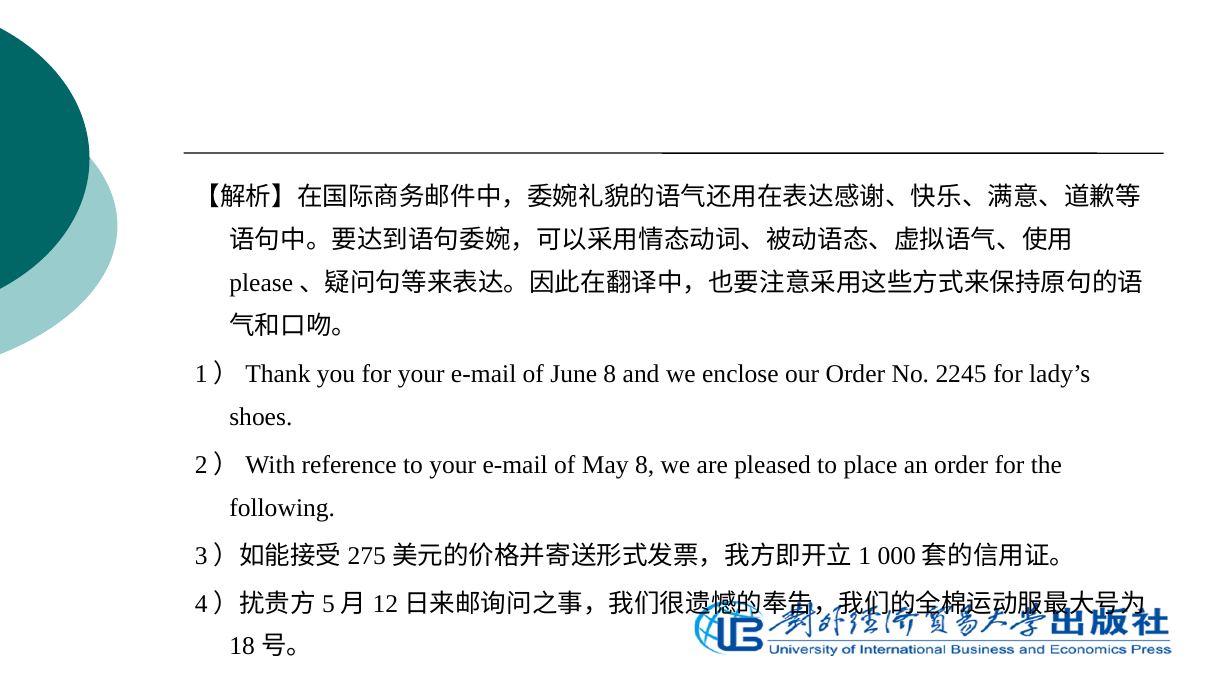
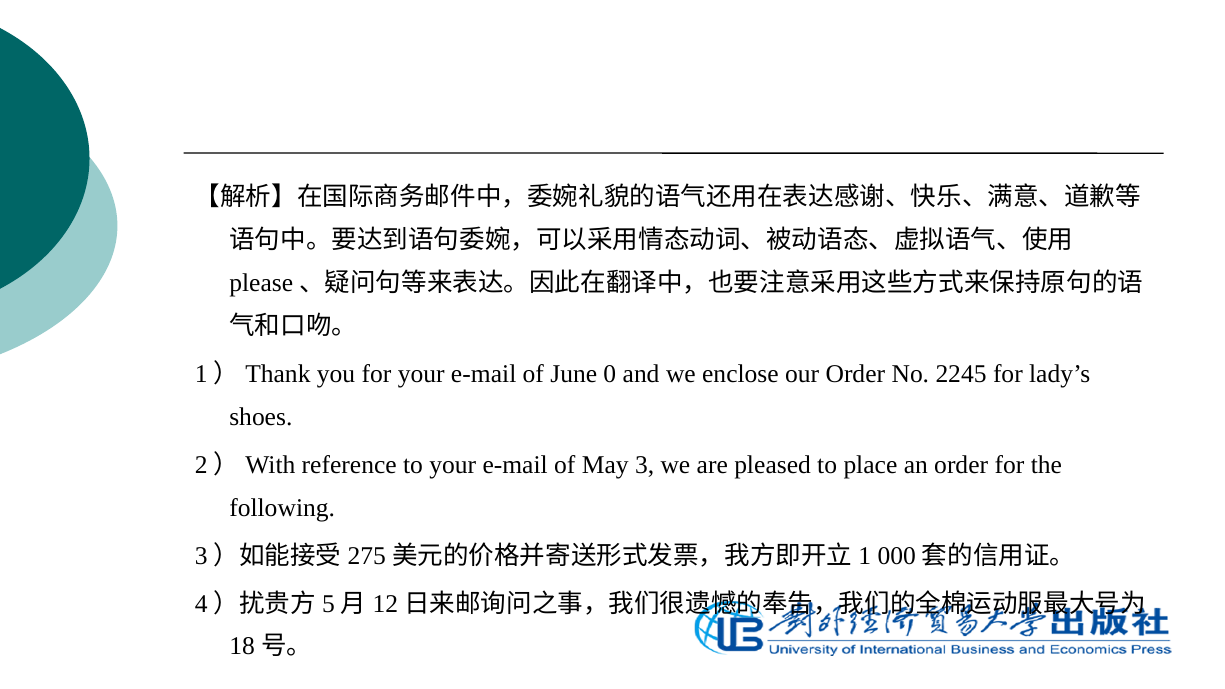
June 8: 8 -> 0 (610, 374)
May 8: 8 -> 3 (645, 465)
